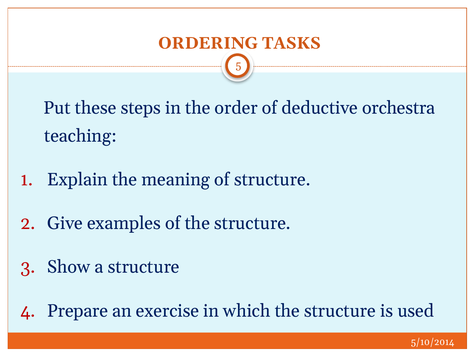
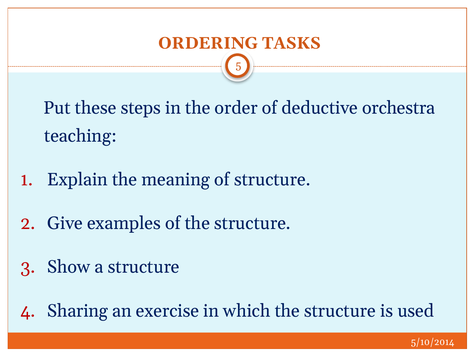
Prepare: Prepare -> Sharing (78, 310)
